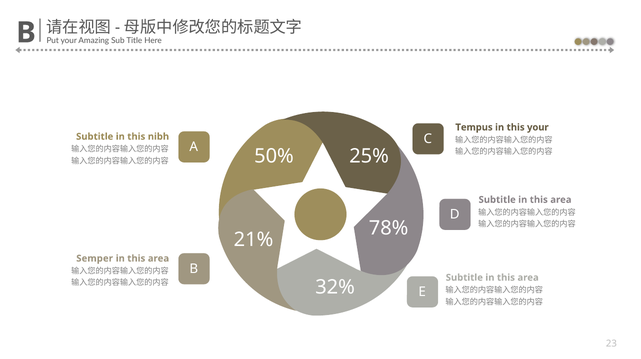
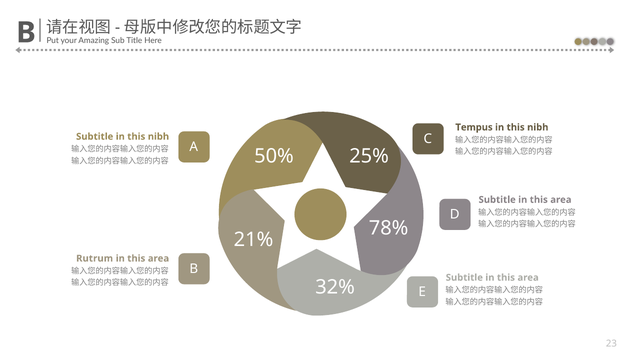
your: your -> nibh (538, 128)
Semper: Semper -> Rutrum (95, 259)
